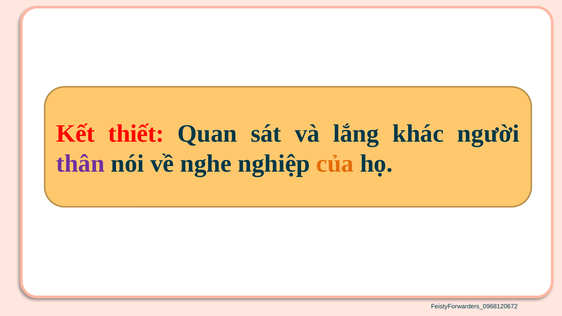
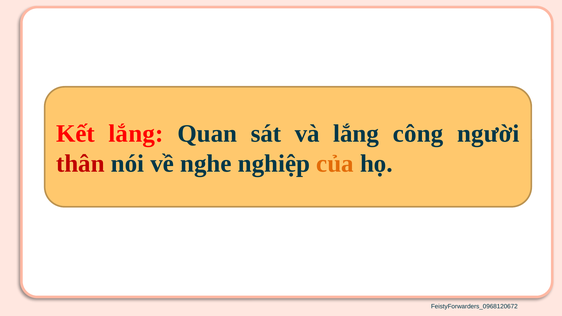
Kết thiết: thiết -> lắng (136, 134)
khác: khác -> công (418, 134)
thân colour: purple -> red (80, 164)
